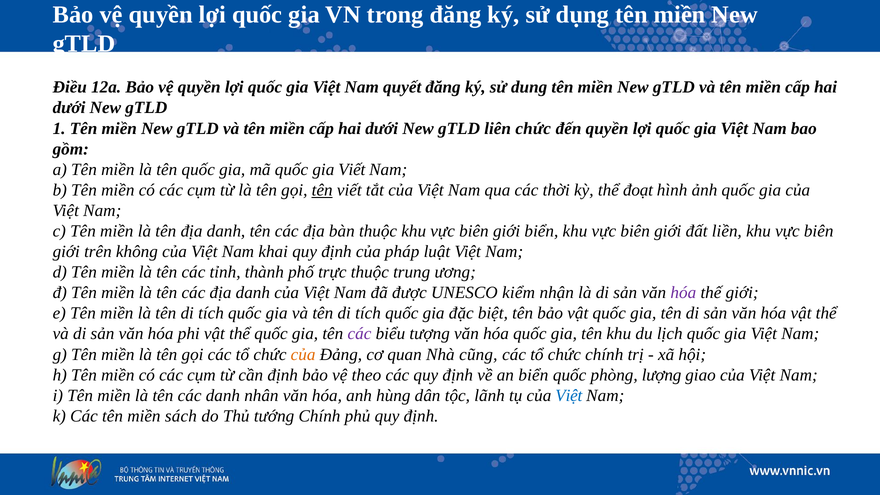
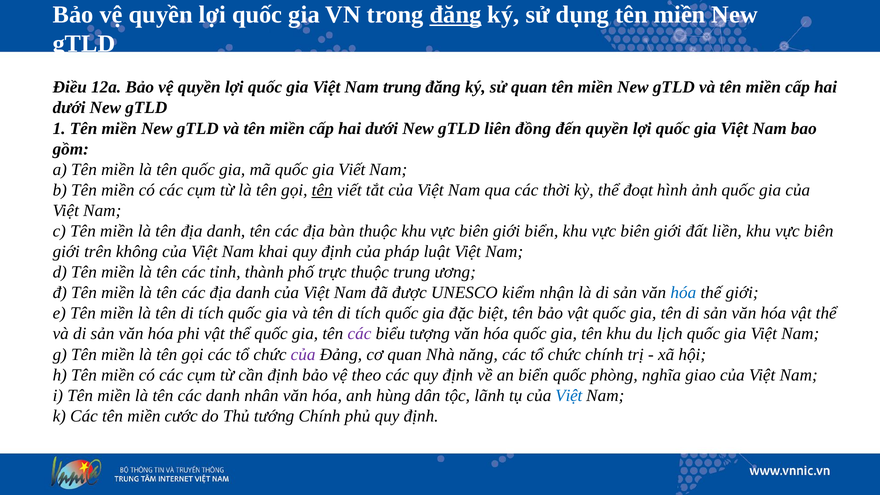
đăng underline: none -> present (456, 15)
Nam quyết: quyết -> trung (402, 87)
sử dung: dung -> quan (529, 87)
liên chức: chức -> đồng (533, 128)
hóa colour: purple -> blue (683, 293)
của colour: orange -> purple (303, 354)
cũng: cũng -> năng (478, 354)
lượng: lượng -> nghĩa (661, 375)
sách: sách -> cước (181, 416)
